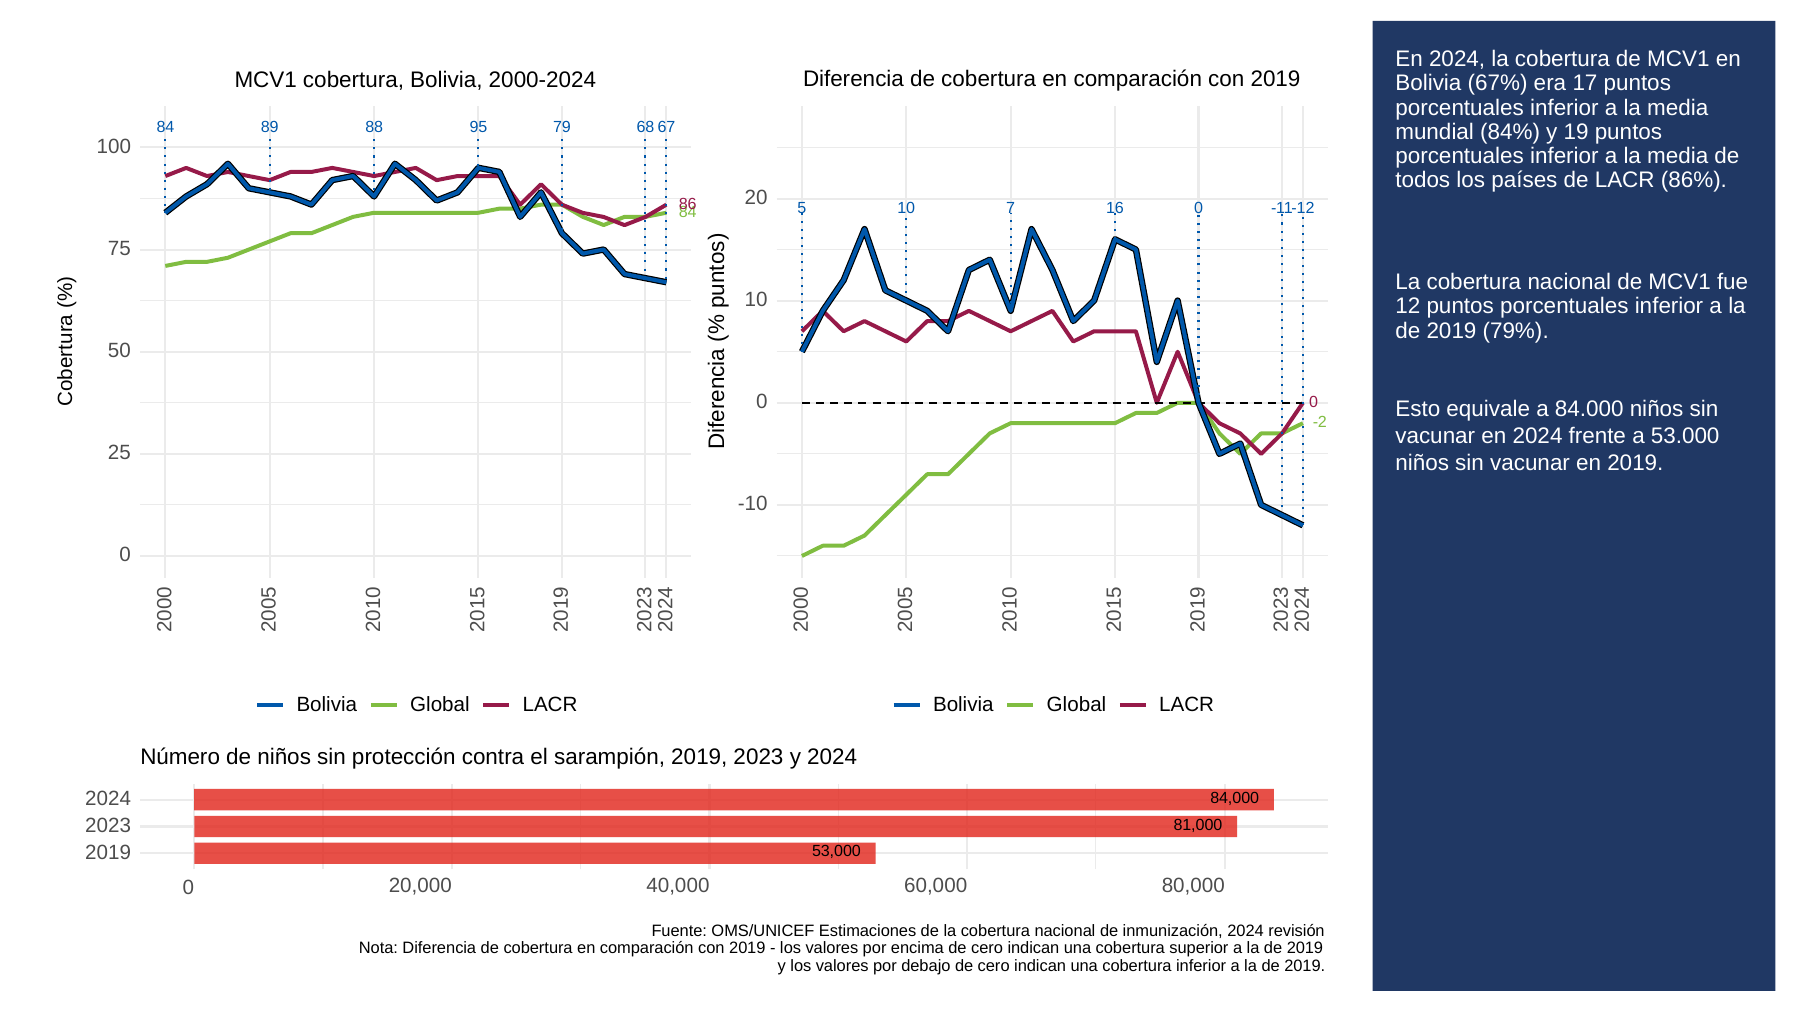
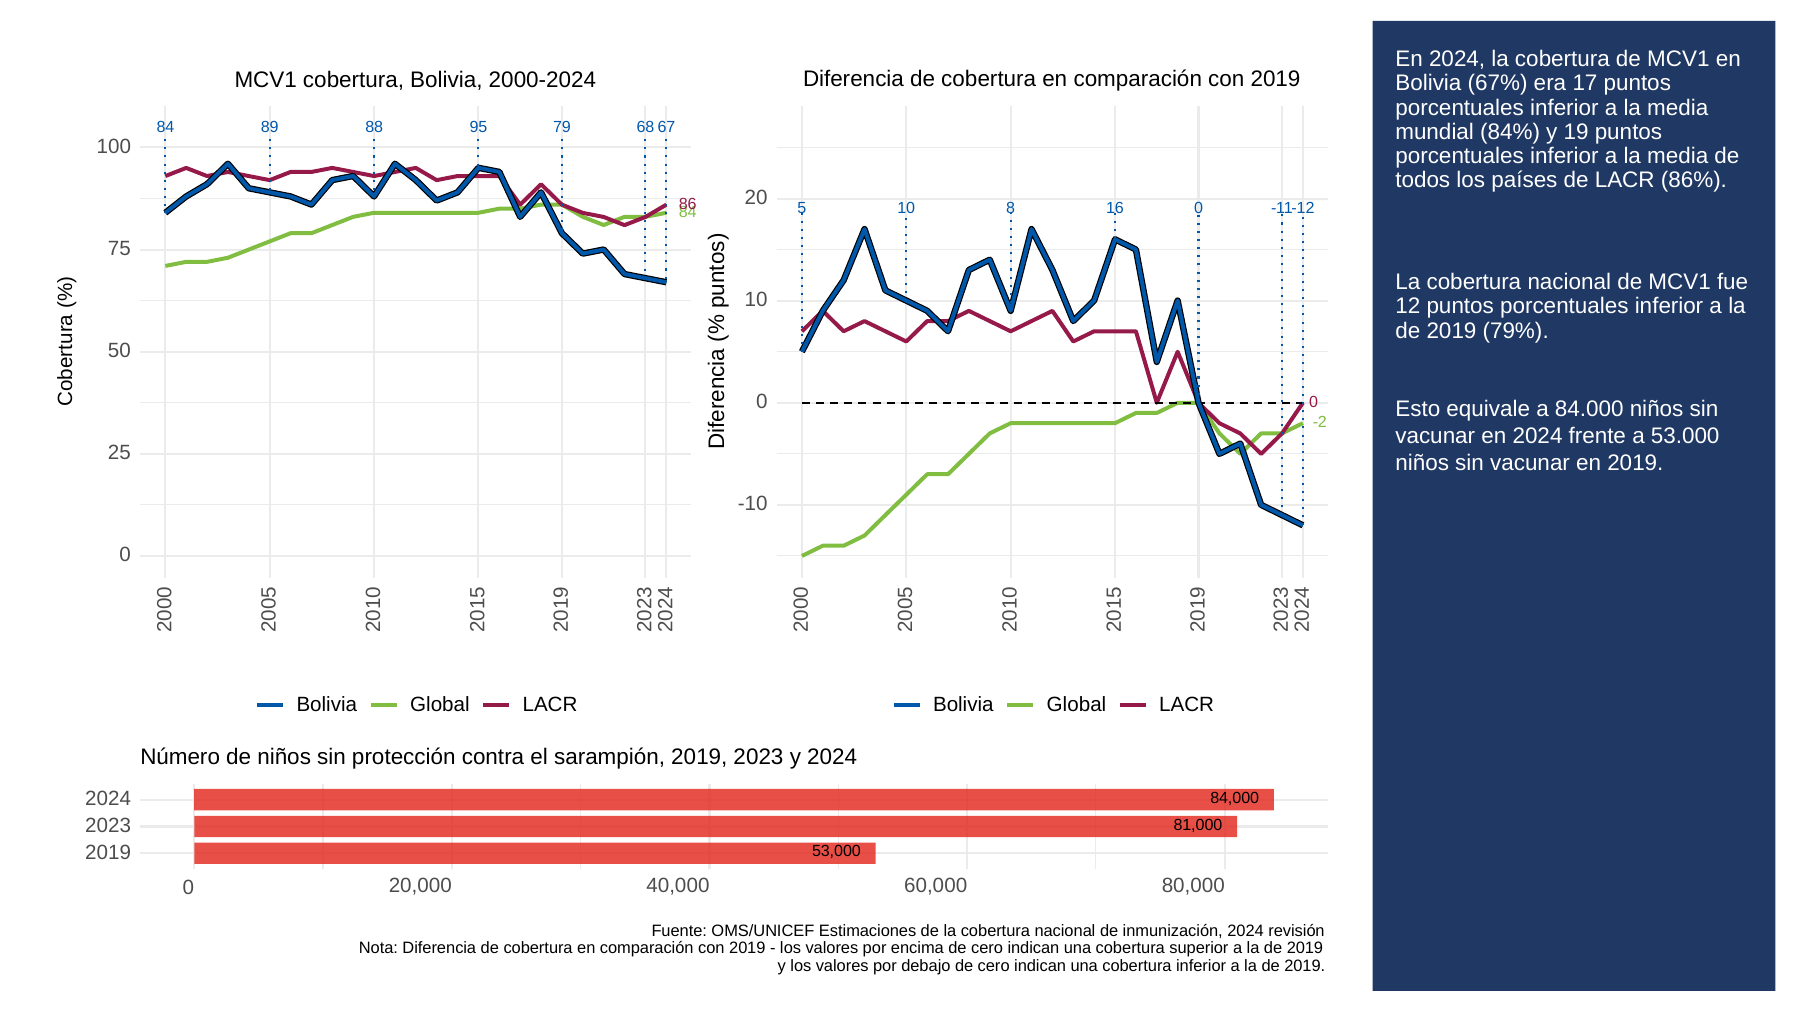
7: 7 -> 8 (1011, 208)
